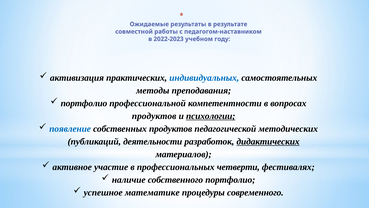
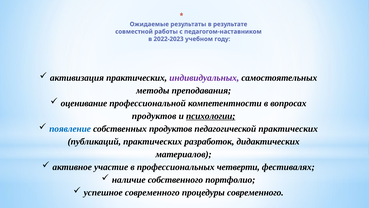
индивидуальных colour: blue -> purple (204, 78)
портфолио: портфолио -> оценивание (84, 103)
педагогической методических: методических -> практических (288, 128)
публикаций деятельности: деятельности -> практических (153, 141)
дидактических underline: present -> none (268, 141)
успешное математике: математике -> современного (152, 192)
